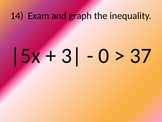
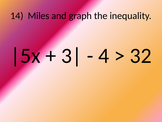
Exam: Exam -> Miles (39, 16)
0: 0 -> 4 (104, 56)
37: 37 -> 32 (141, 56)
